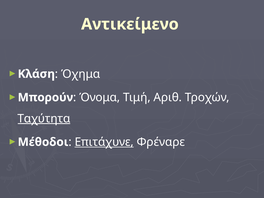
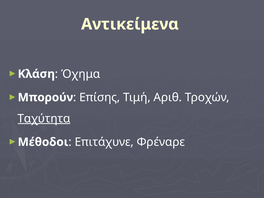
Αντικείμενο: Αντικείμενο -> Αντικείμενα (130, 24)
Όνομα: Όνομα -> Επίσης (100, 97)
Επιτάχυνε underline: present -> none (104, 142)
